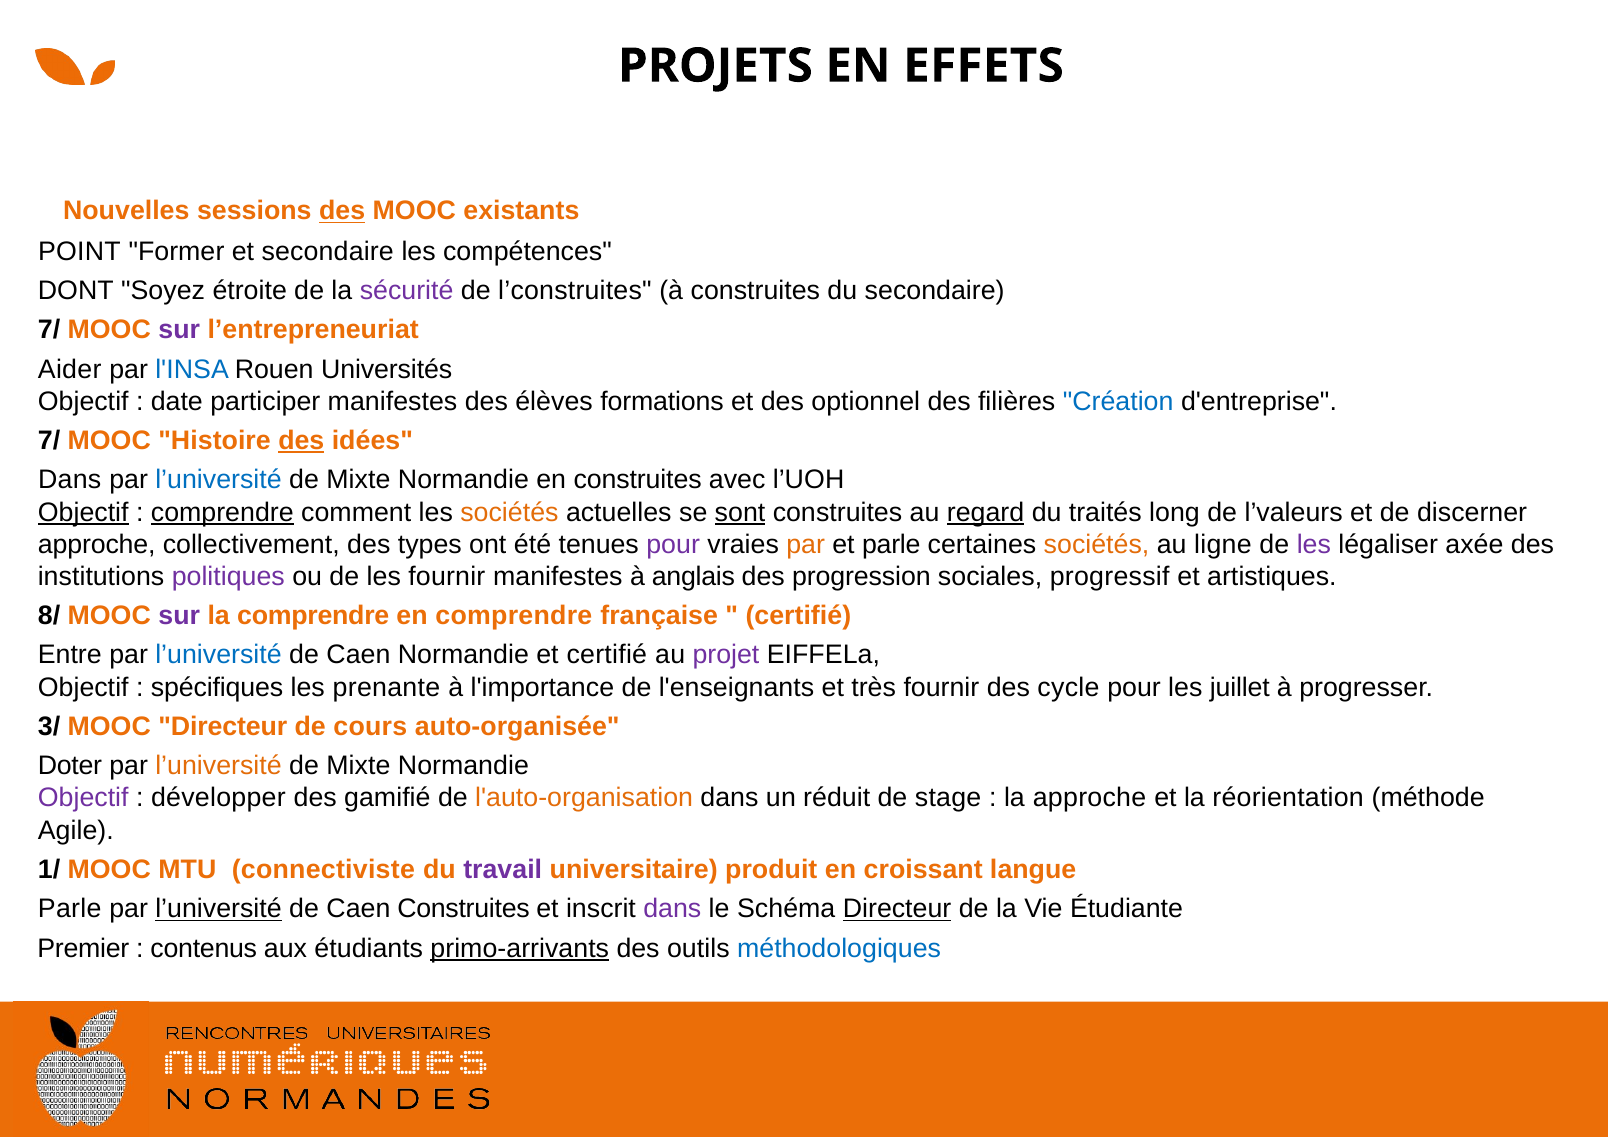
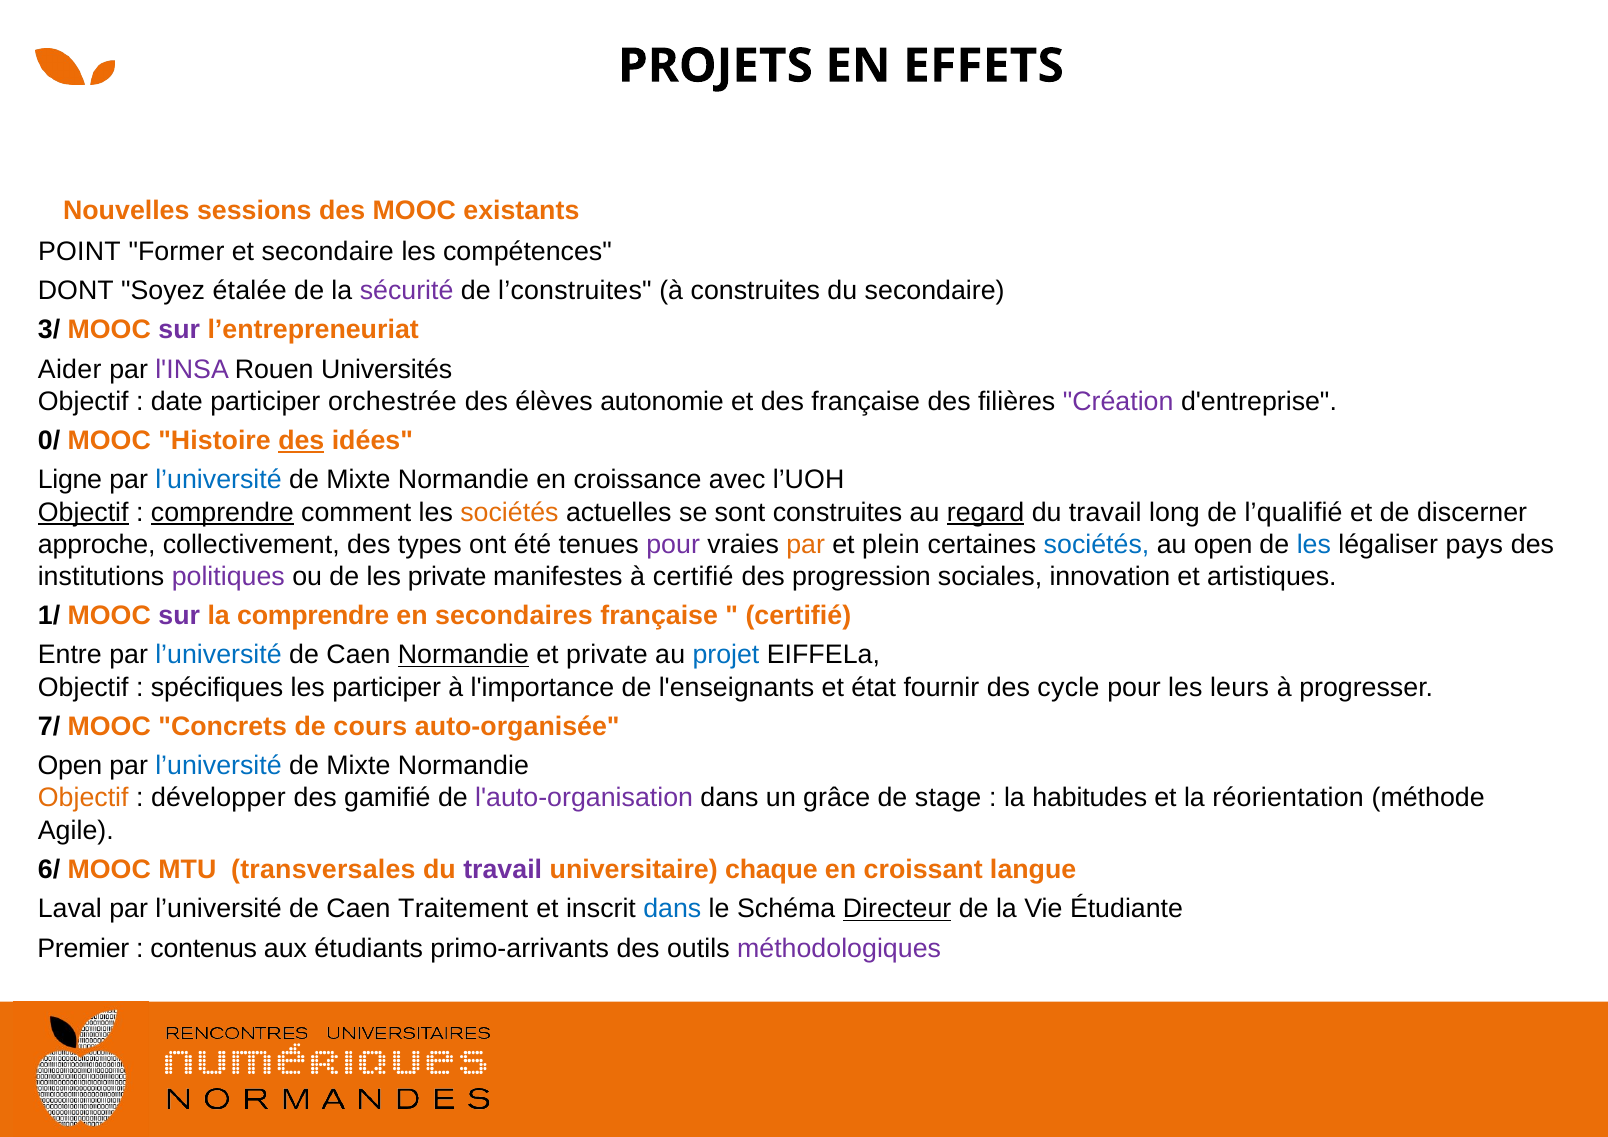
des underline: present -> none (342, 211)
étroite: étroite -> étalée (250, 291)
7/: 7/ -> 3/ (49, 330)
l'INSA colour: blue -> purple (192, 369)
participer manifestes: manifestes -> orchestrée (392, 401)
formations: formations -> autonomie (662, 401)
des optionnel: optionnel -> française (866, 401)
Création colour: blue -> purple (1118, 401)
7/: 7/ -> 0/ (49, 441)
Dans: Dans -> Ligne (70, 480)
en construites: construites -> croissance (638, 480)
sont underline: present -> none (740, 512)
traités: traités -> travail (1105, 512)
l’valeurs: l’valeurs -> l’qualifié (1294, 512)
et parle: parle -> plein (891, 544)
sociétés colour: orange -> blue (1097, 544)
au ligne: ligne -> open (1223, 544)
les colour: purple -> blue (1314, 544)
axée: axée -> pays (1474, 544)
les fournir: fournir -> private (447, 576)
à anglais: anglais -> certifié (693, 576)
progressif: progressif -> innovation (1110, 576)
8/: 8/ -> 1/ (49, 616)
en comprendre: comprendre -> secondaires (514, 616)
Normandie underline: none -> present (463, 655)
et certifié: certifié -> private (607, 655)
projet colour: purple -> blue (726, 655)
les prenante: prenante -> participer (387, 687)
très: très -> état (874, 687)
juillet: juillet -> leurs (1240, 687)
3/: 3/ -> 7/ (49, 727)
MOOC Directeur: Directeur -> Concrets (223, 727)
Doter: Doter -> Open (70, 766)
l’université colour: orange -> blue (219, 766)
Objectif colour: purple -> orange (83, 798)
l'auto-organisation colour: orange -> purple (584, 798)
réduit: réduit -> grâce (837, 798)
la approche: approche -> habitudes (1090, 798)
1/: 1/ -> 6/ (49, 870)
connectiviste: connectiviste -> transversales (323, 870)
produit: produit -> chaque (771, 870)
Parle: Parle -> Laval (70, 909)
l’université underline: present -> none (219, 909)
Caen Construites: Construites -> Traitement (463, 909)
dans colour: purple -> blue (672, 909)
primo-arrivants underline: present -> none (520, 948)
méthodologiques colour: blue -> purple (839, 948)
